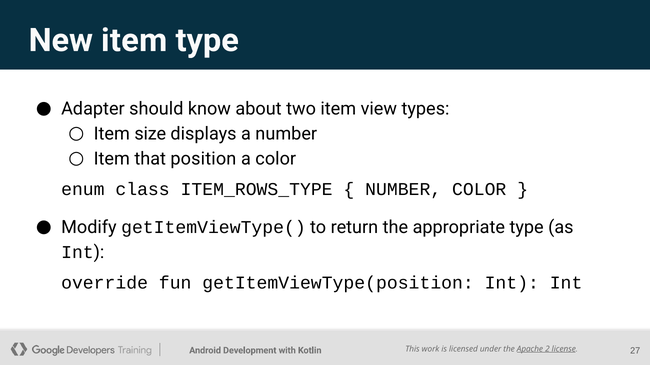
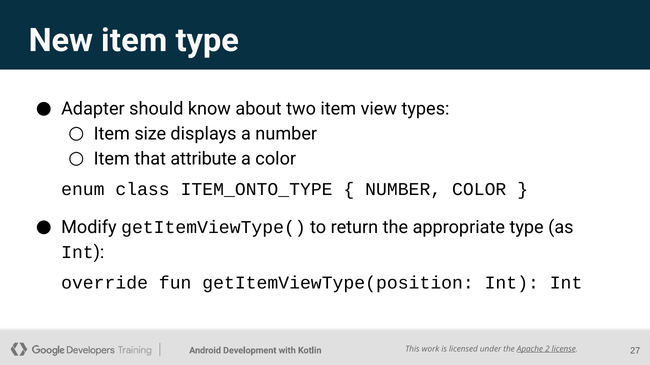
position: position -> attribute (204, 159)
ITEM_ROWS_TYPE: ITEM_ROWS_TYPE -> ITEM_ONTO_TYPE (257, 189)
